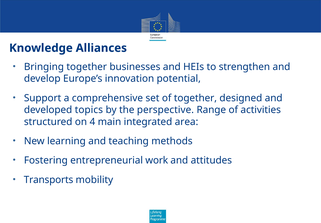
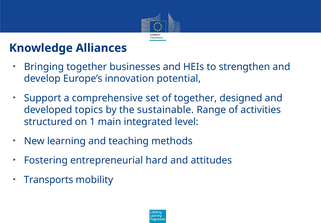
perspective: perspective -> sustainable (165, 109)
4: 4 -> 1 (92, 121)
area: area -> level (187, 121)
work: work -> hard (157, 160)
